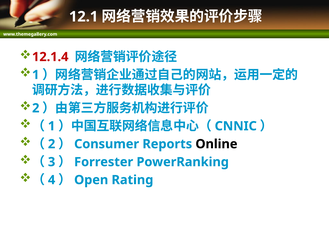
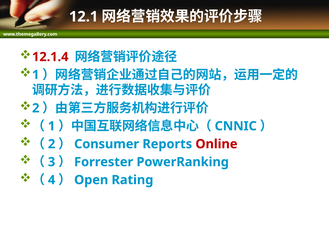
Online colour: black -> red (216, 144)
